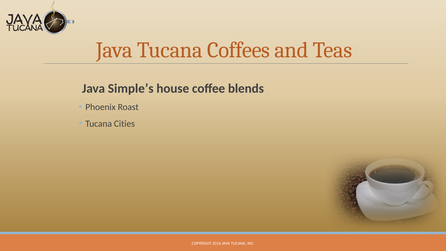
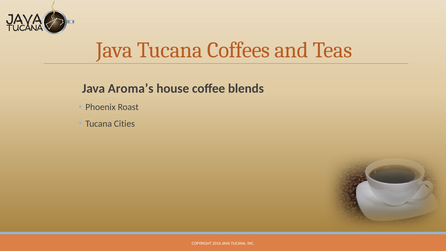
Simple’s: Simple’s -> Aroma’s (131, 88)
